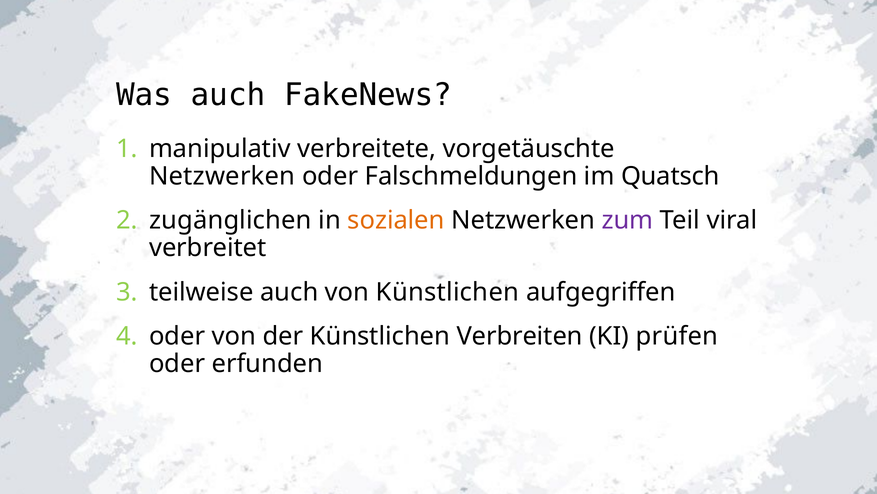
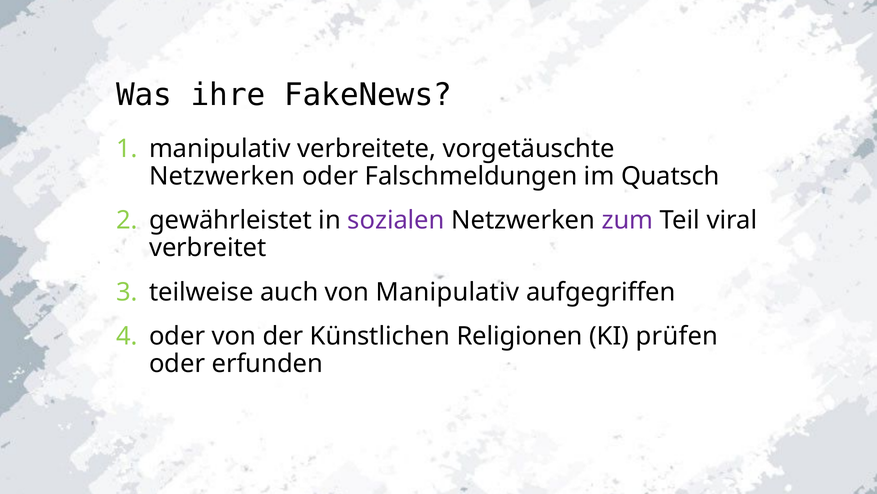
Was auch: auch -> ihre (228, 95)
zugänglichen: zugänglichen -> gewährleistet (231, 220)
sozialen colour: orange -> purple (396, 220)
von Künstlichen: Künstlichen -> Manipulativ (448, 292)
Verbreiten: Verbreiten -> Religionen (520, 336)
